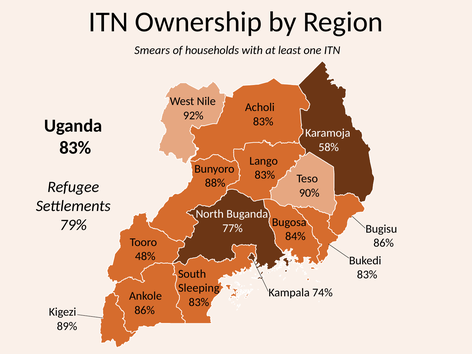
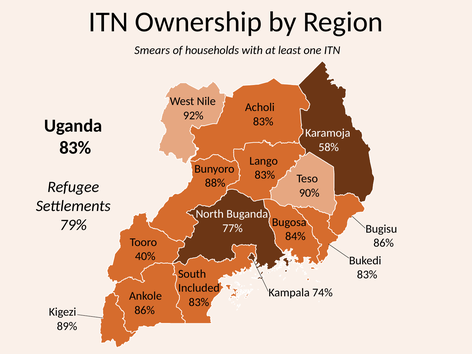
48%: 48% -> 40% (145, 256)
Sleeping: Sleeping -> Included (199, 288)
